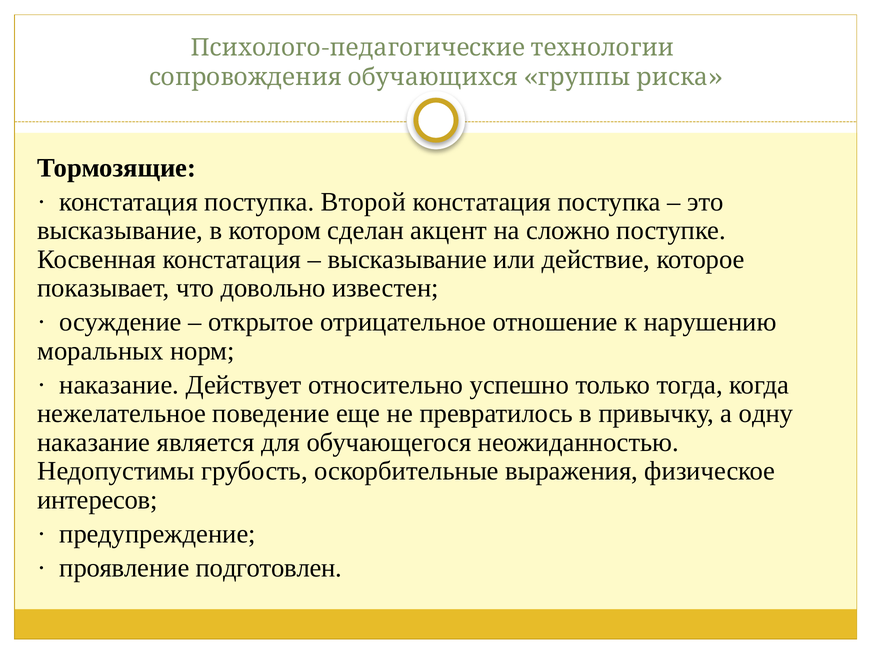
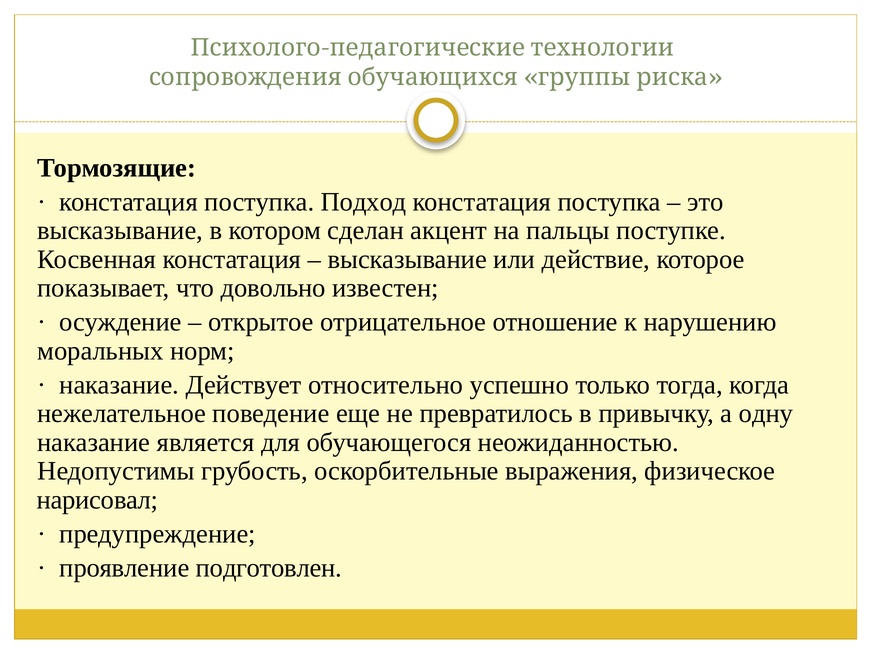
Второй: Второй -> Подход (364, 202)
сложно: сложно -> пальцы (568, 231)
интересов: интересов -> нарисовал (98, 500)
